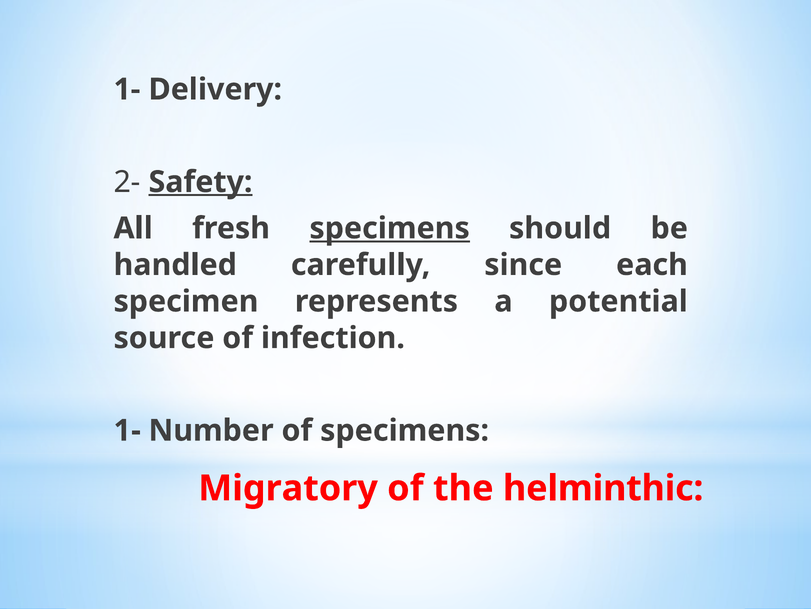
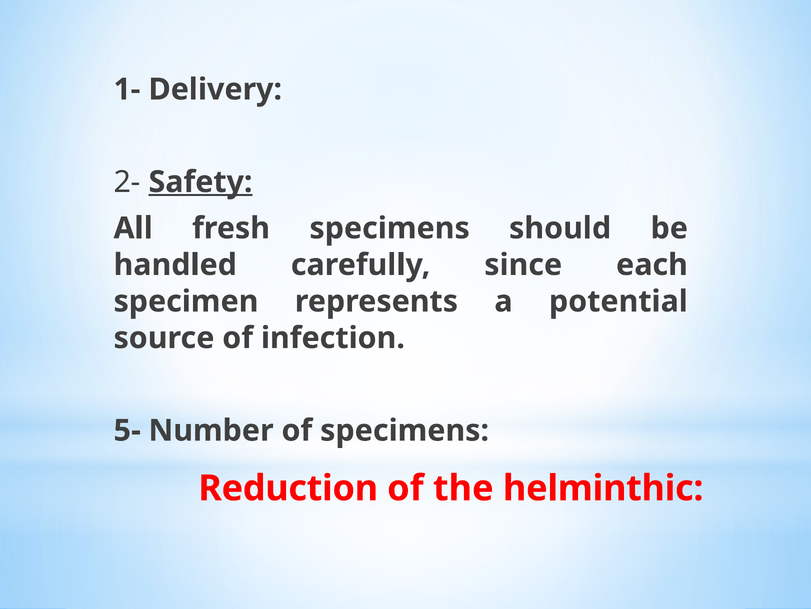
specimens underline: present -> none (390, 228)
1-: 1- -> 5- (127, 430)
Migratory: Migratory -> Reduction (288, 488)
